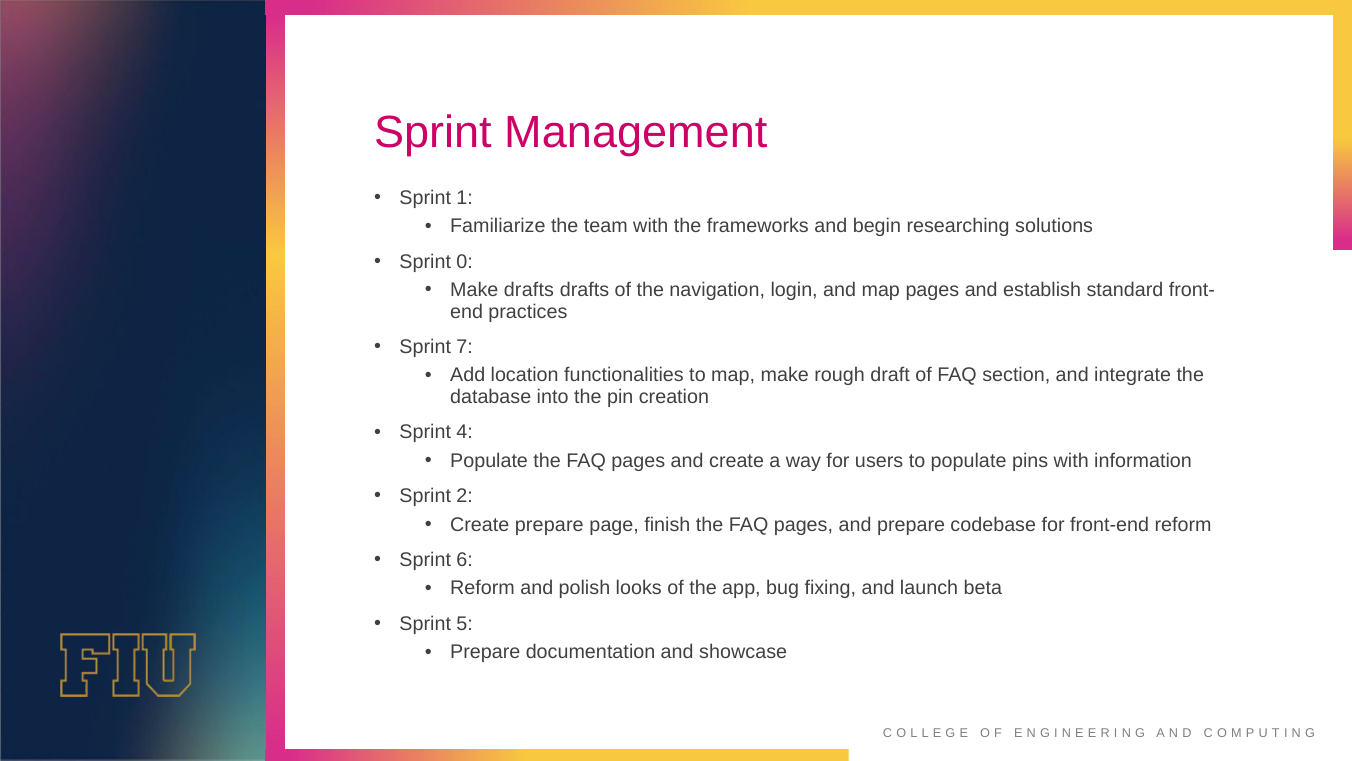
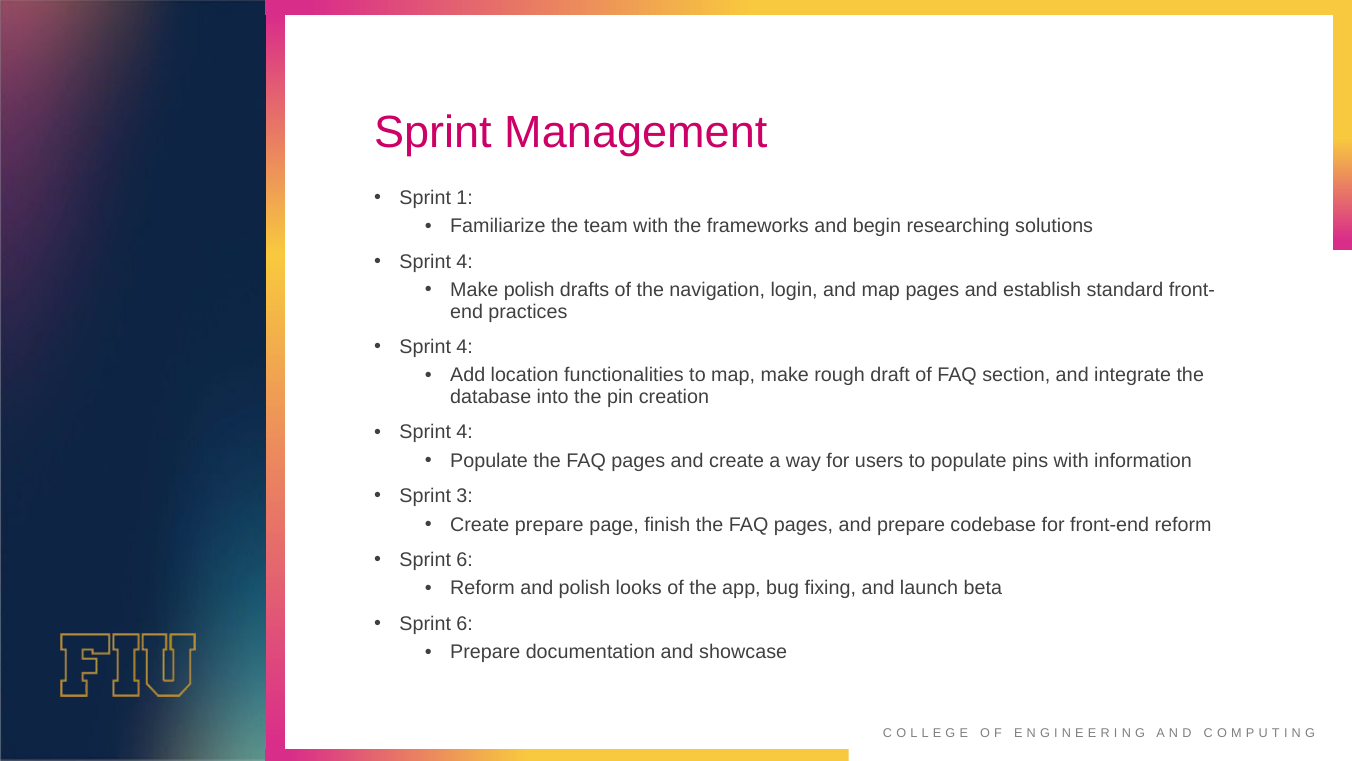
0: 0 -> 4 (465, 262)
Make drafts: drafts -> polish (529, 290)
7: 7 -> 4 (465, 347)
2: 2 -> 3 (465, 496)
5: 5 -> 6 (465, 623)
